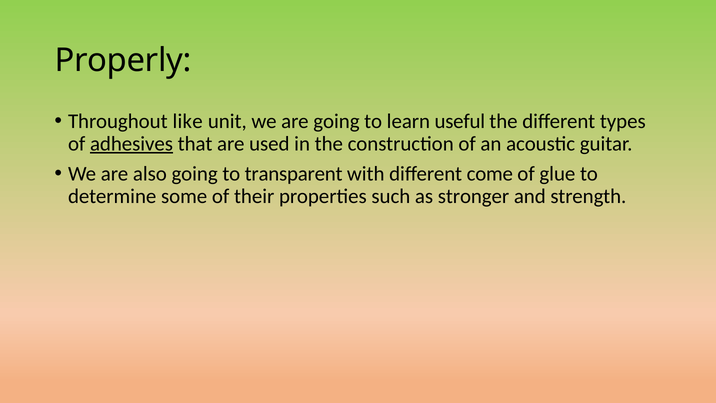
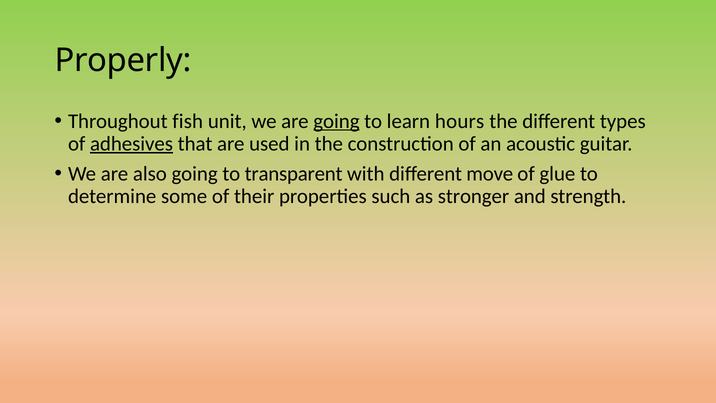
like: like -> fish (188, 121)
going underline: none -> present (336, 121)
useful: useful -> hours (460, 121)
come: come -> move (490, 174)
